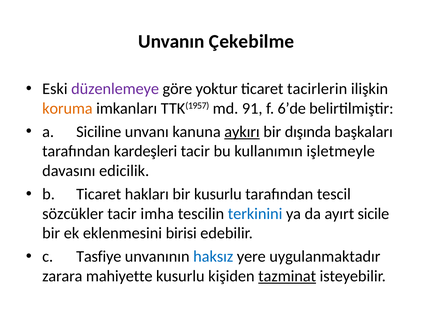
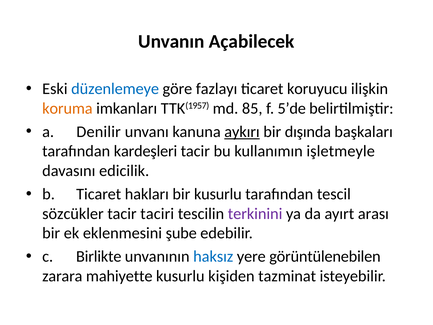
Çekebilme: Çekebilme -> Açabilecek (252, 41)
düzenlemeye colour: purple -> blue (115, 89)
yoktur: yoktur -> fazlayı (217, 89)
tacirlerin: tacirlerin -> koruyucu (317, 89)
91: 91 -> 85 (252, 108)
6’de: 6’de -> 5’de (292, 108)
Siciline: Siciline -> Denilir (99, 132)
imha: imha -> taciri (157, 214)
terkinini colour: blue -> purple (255, 214)
sicile: sicile -> arası (373, 214)
birisi: birisi -> şube (181, 233)
Tasfiye: Tasfiye -> Birlikte (99, 256)
uygulanmaktadır: uygulanmaktadır -> görüntülenebilen (325, 256)
tazminat underline: present -> none (287, 276)
